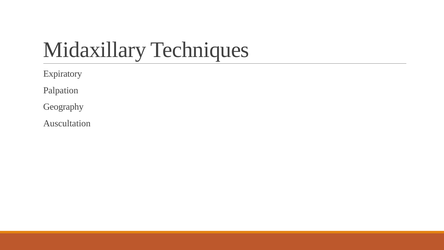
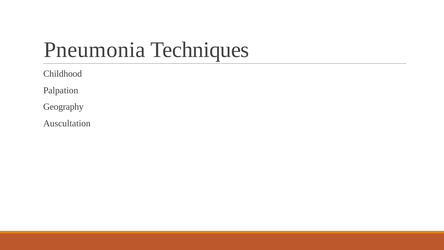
Midaxillary: Midaxillary -> Pneumonia (95, 50)
Expiratory: Expiratory -> Childhood (63, 74)
